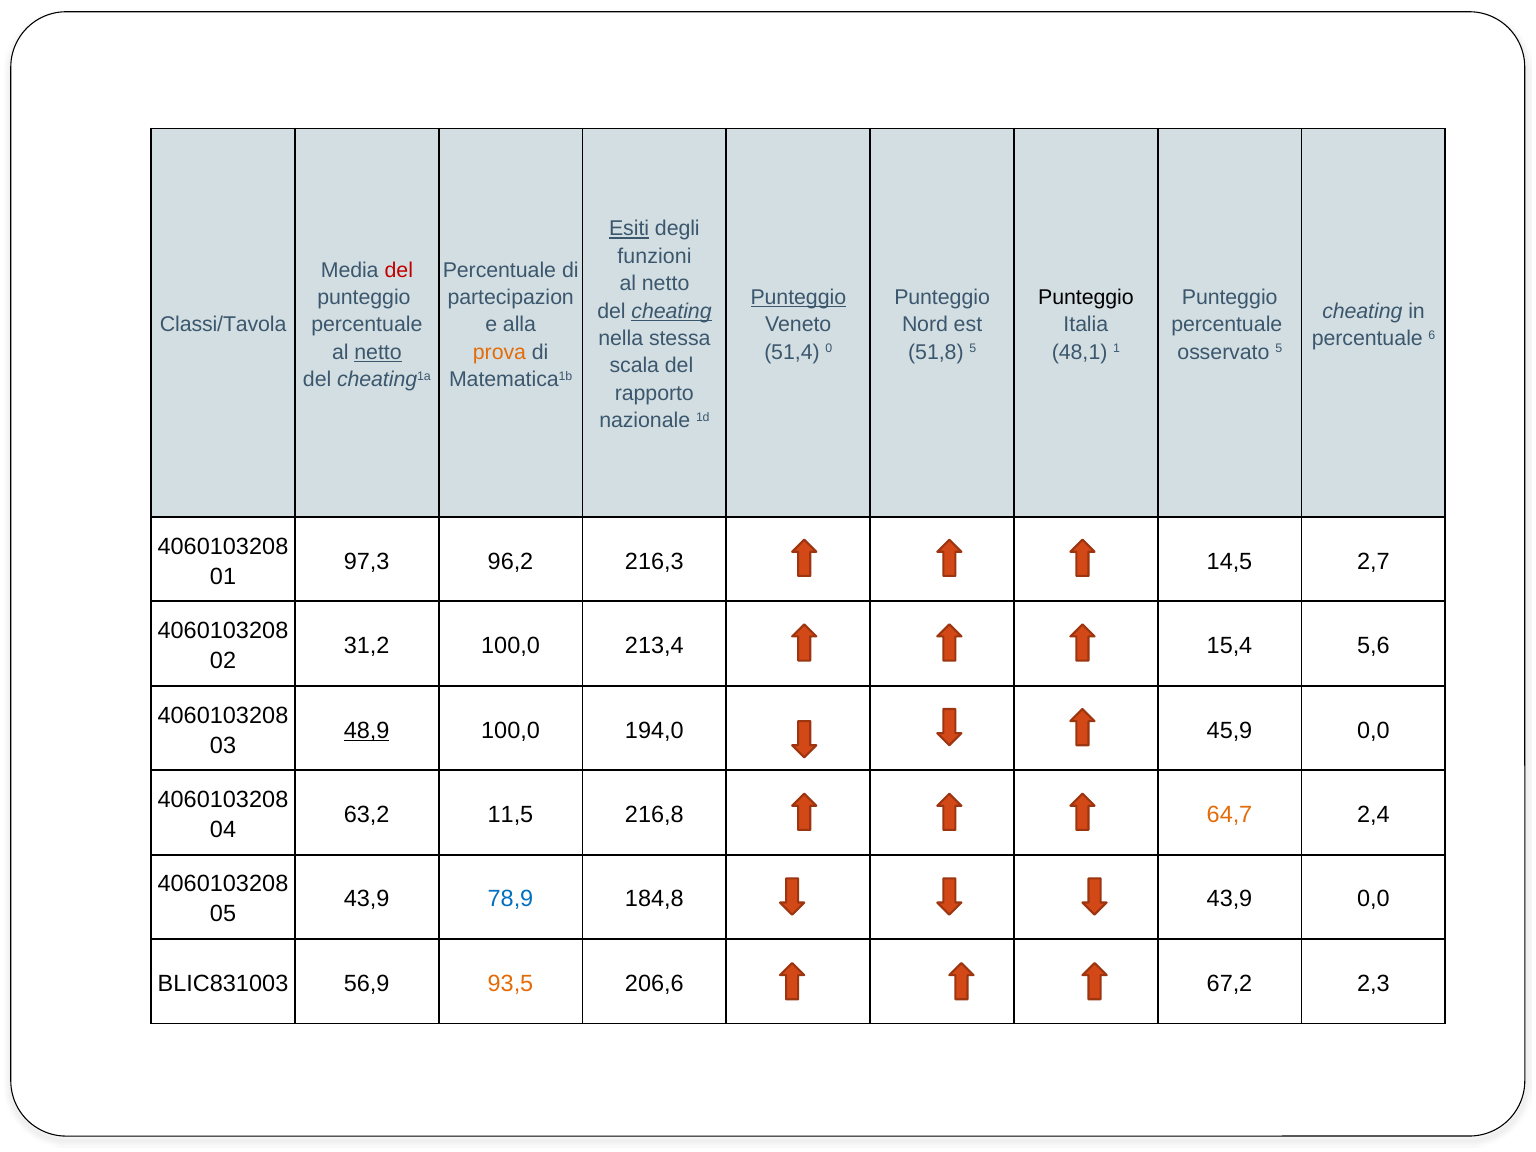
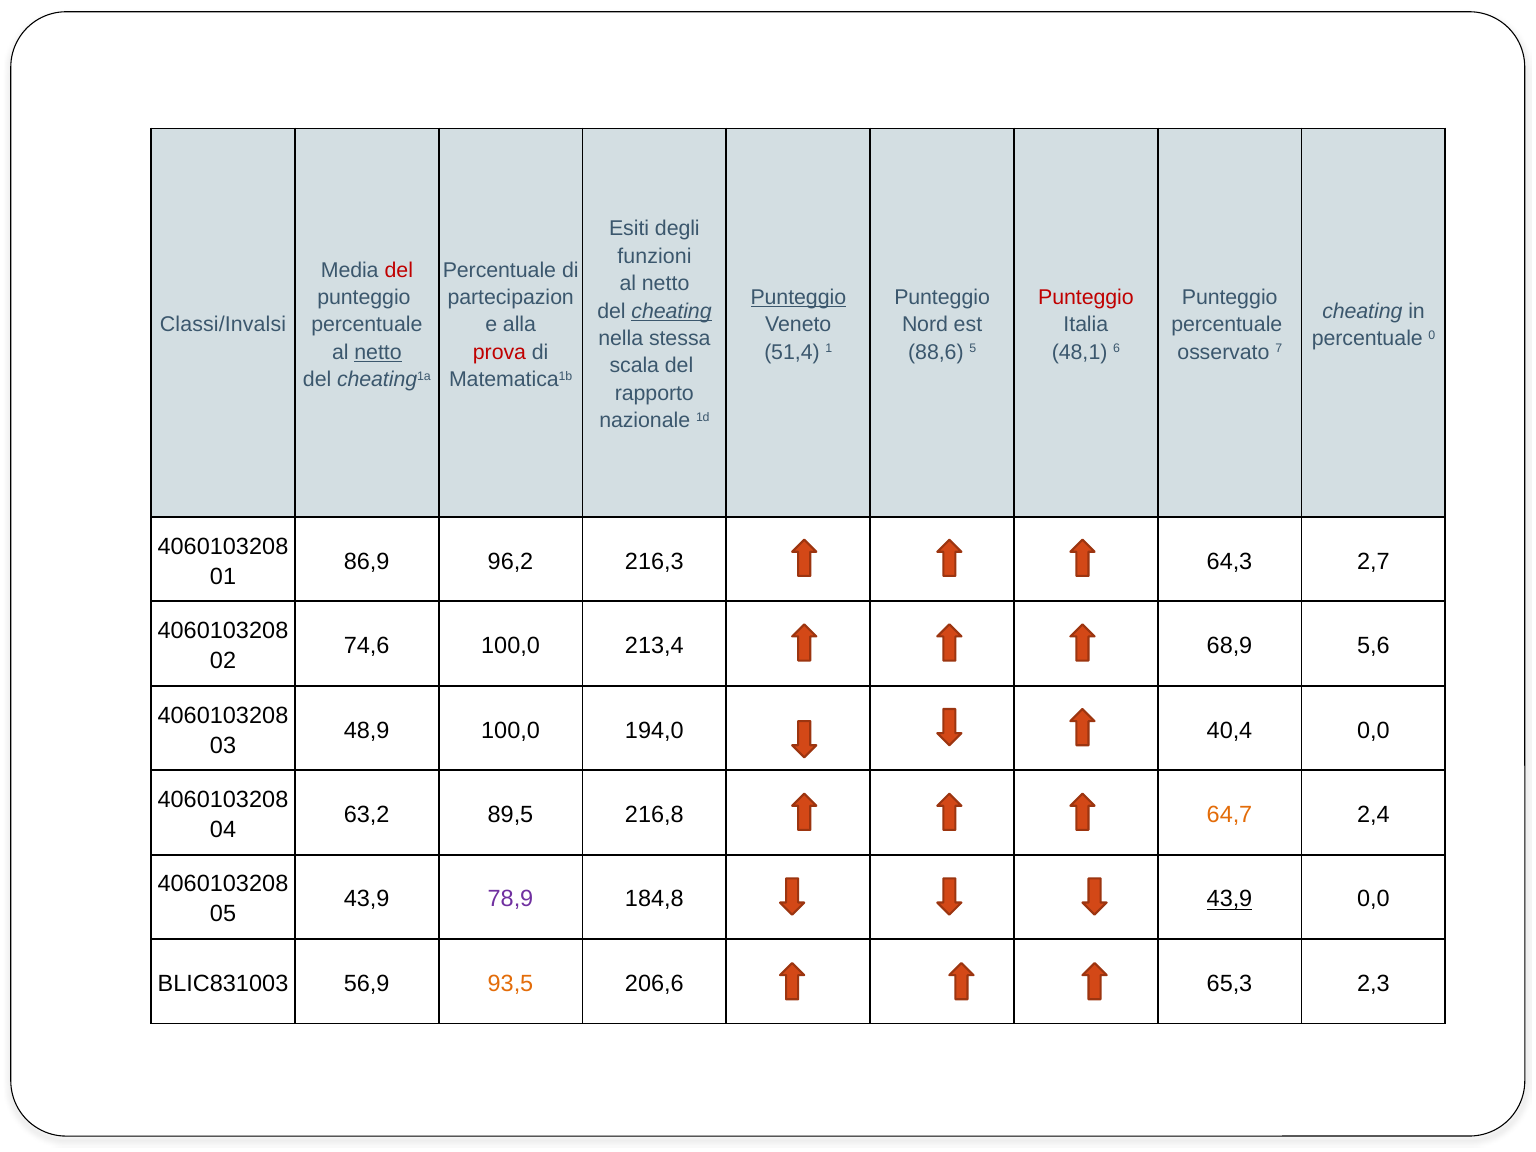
Esiti underline: present -> none (629, 229)
Punteggio colour: black -> red (1086, 297)
Classi/Tavola: Classi/Tavola -> Classi/Invalsi (223, 325)
6: 6 -> 0 (1432, 335)
prova colour: orange -> red (499, 352)
0: 0 -> 1 (829, 349)
51,8: 51,8 -> 88,6 (936, 352)
1: 1 -> 6 (1117, 349)
osservato 5: 5 -> 7 (1279, 349)
97,3: 97,3 -> 86,9 (367, 562)
14,5: 14,5 -> 64,3 (1230, 562)
31,2: 31,2 -> 74,6 (367, 646)
15,4: 15,4 -> 68,9 (1230, 646)
48,9 underline: present -> none (367, 730)
45,9: 45,9 -> 40,4 (1230, 730)
11,5: 11,5 -> 89,5 (510, 815)
78,9 colour: blue -> purple (510, 899)
43,9 underline: none -> present (1230, 899)
67,2: 67,2 -> 65,3 (1230, 984)
